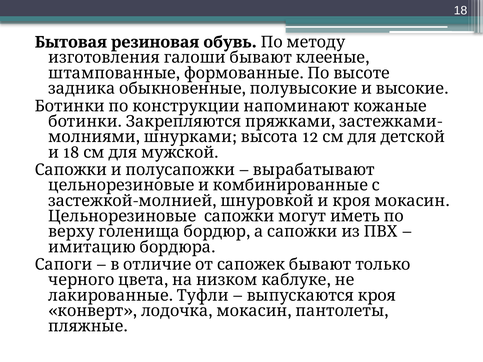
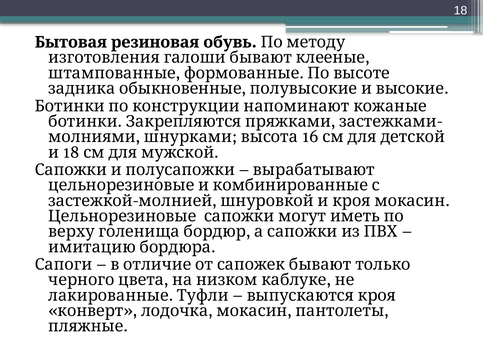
12: 12 -> 16 (310, 137)
